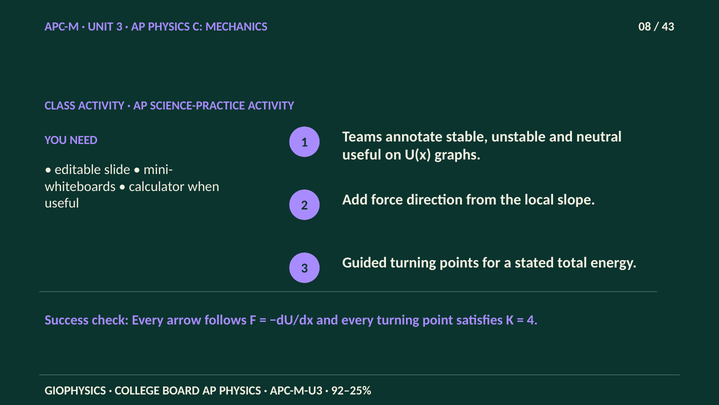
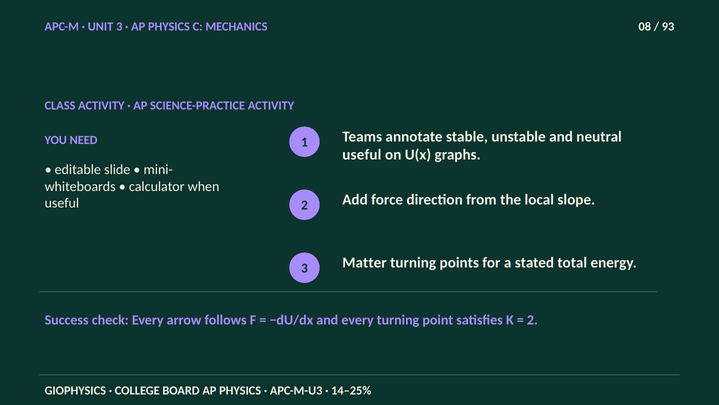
43: 43 -> 93 (668, 27)
Guided: Guided -> Matter (365, 262)
4: 4 -> 2 (532, 320)
92–25%: 92–25% -> 14–25% (351, 390)
